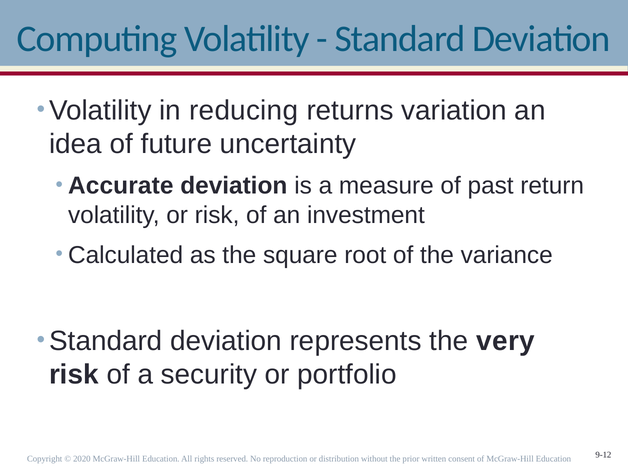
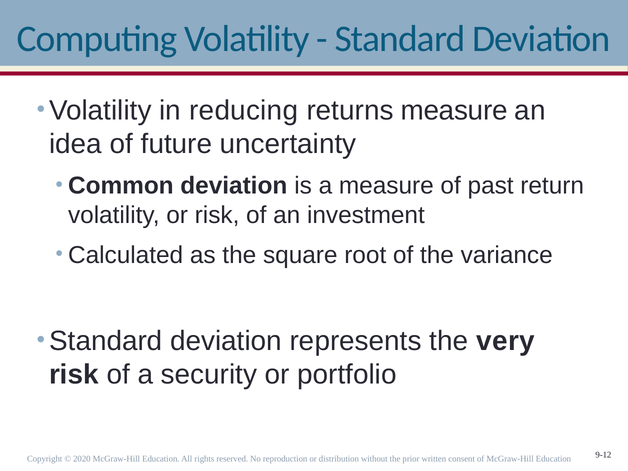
returns variation: variation -> measure (454, 111)
Accurate: Accurate -> Common (121, 186)
